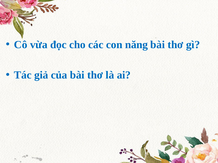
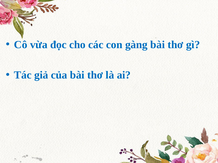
năng: năng -> gàng (136, 45)
